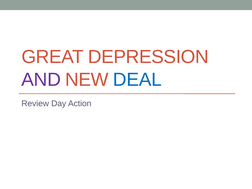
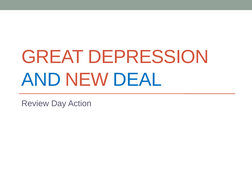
AND colour: purple -> blue (41, 80)
